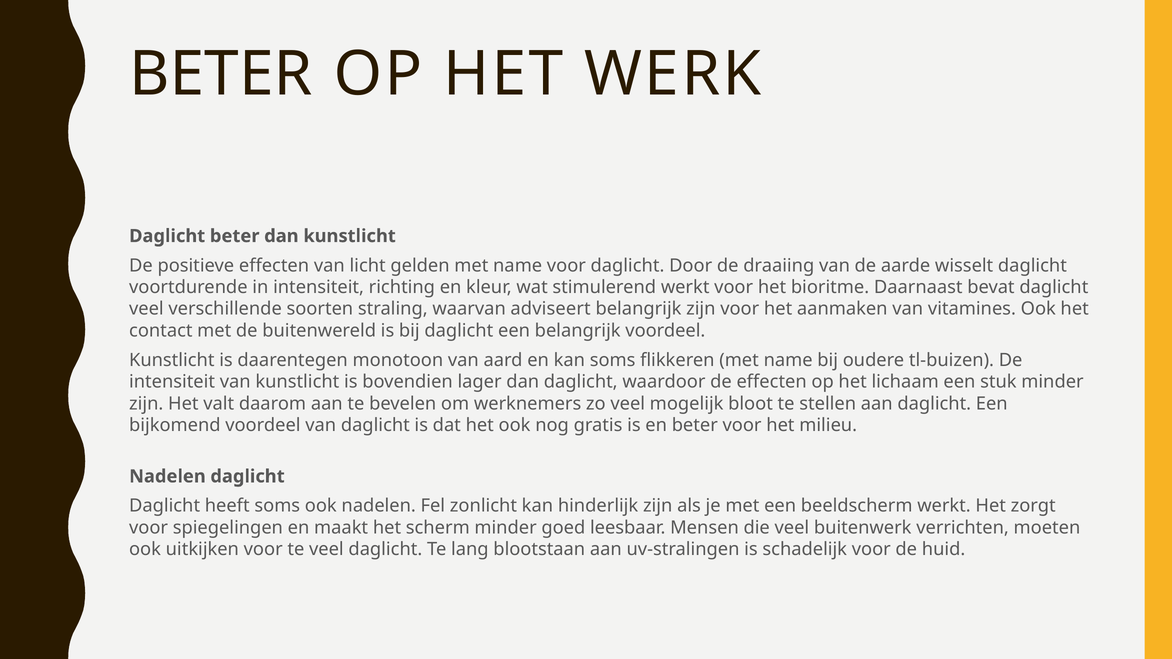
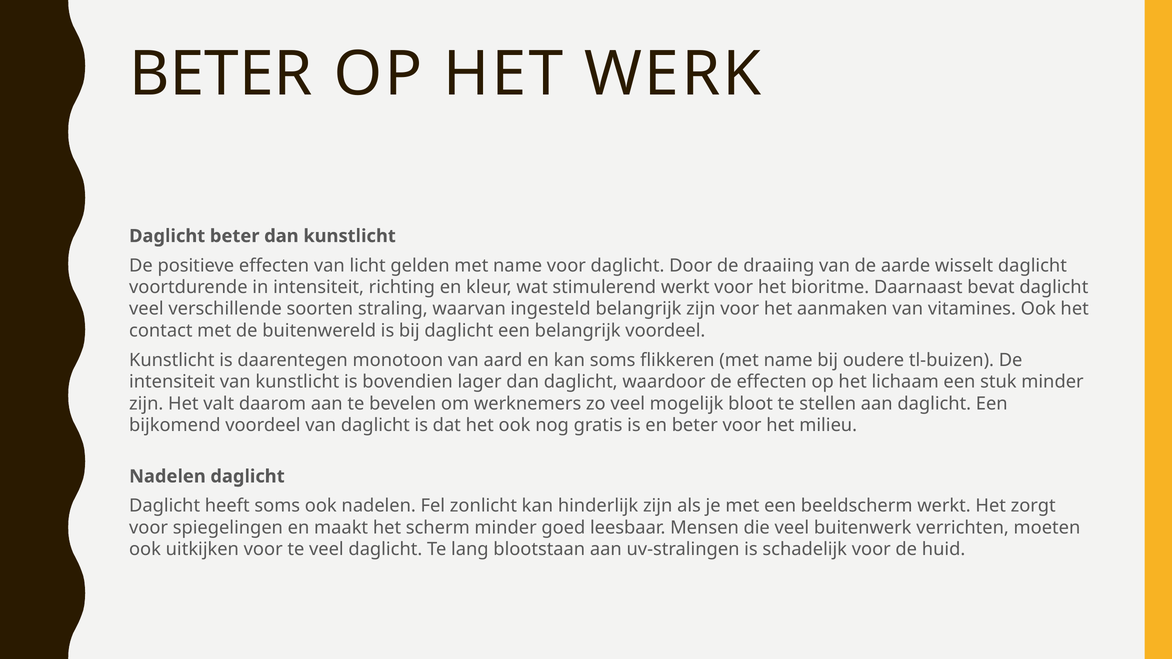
adviseert: adviseert -> ingesteld (551, 309)
